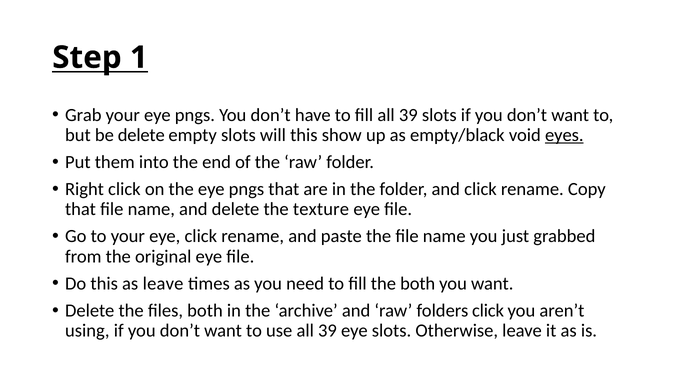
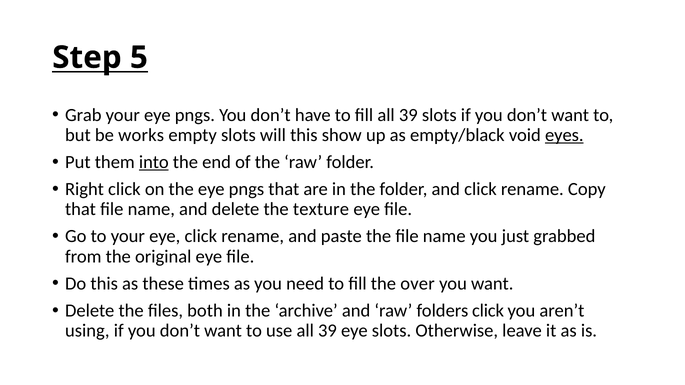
1: 1 -> 5 (139, 58)
be delete: delete -> works (141, 135)
into underline: none -> present (154, 162)
as leave: leave -> these (163, 284)
the both: both -> over (418, 284)
